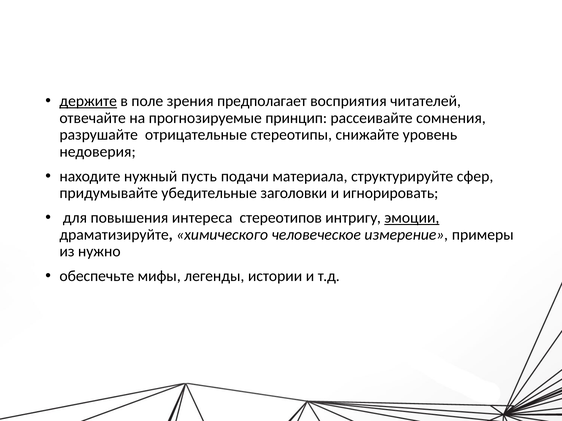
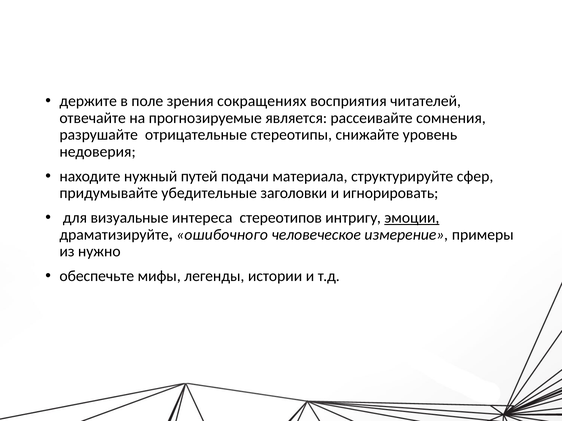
держите underline: present -> none (88, 101)
предполагает: предполагает -> сокращениях (262, 101)
принцип: принцип -> является (296, 118)
пусть: пусть -> путей (199, 176)
повышения: повышения -> визуальные (129, 218)
химического: химического -> ошибочного (222, 235)
